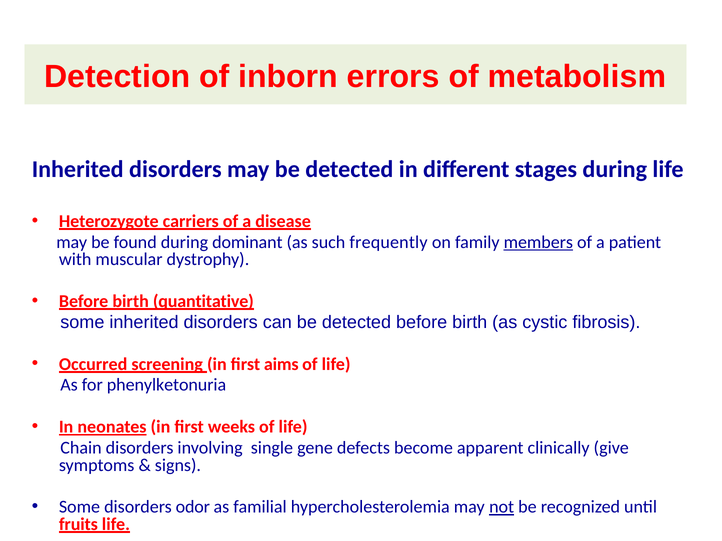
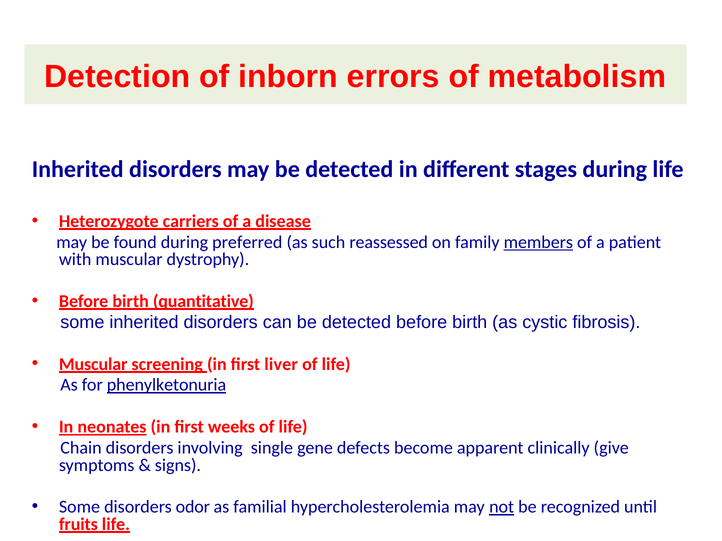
dominant: dominant -> preferred (247, 242)
frequently: frequently -> reassessed (389, 242)
Occurred: Occurred -> Muscular (93, 364)
aims: aims -> liver (281, 364)
phenylketonuria underline: none -> present (167, 385)
